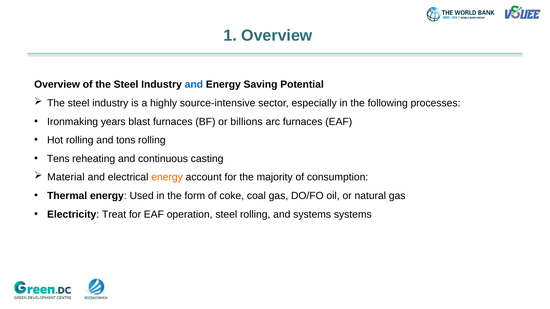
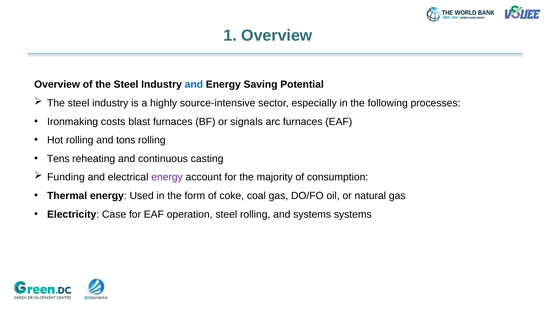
years: years -> costs (113, 122)
billions: billions -> signals (247, 122)
Material: Material -> Funding (66, 177)
energy colour: orange -> purple (167, 177)
Treat: Treat -> Case (114, 215)
